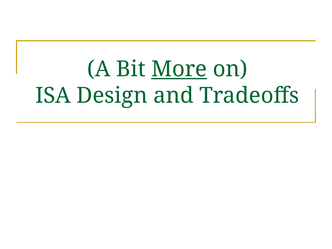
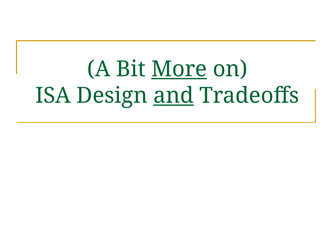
and underline: none -> present (174, 96)
